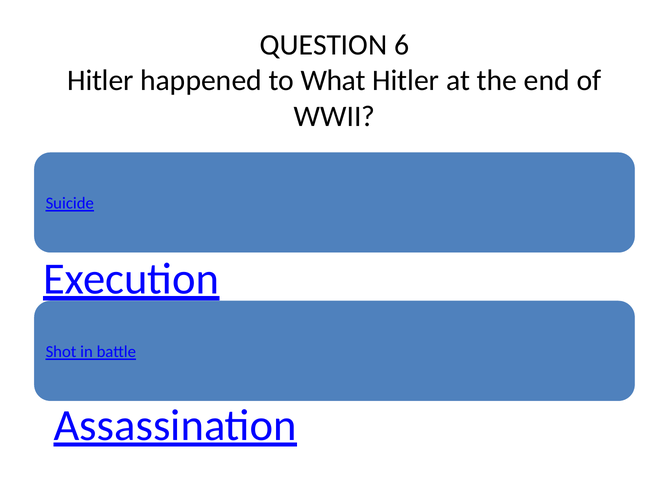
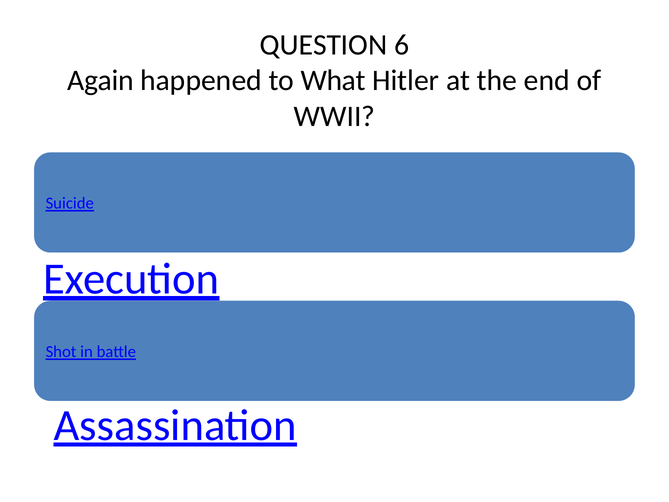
Hitler: Hitler -> Again (100, 81)
